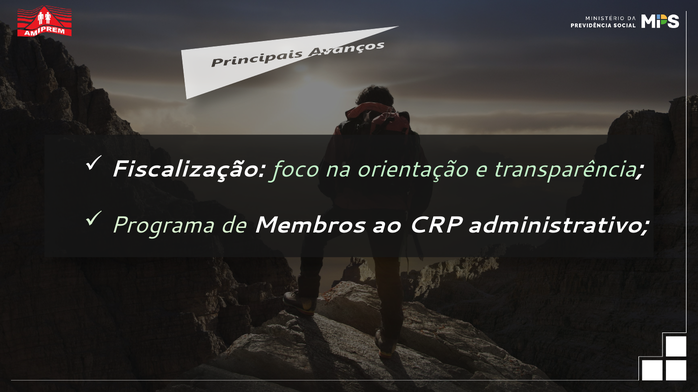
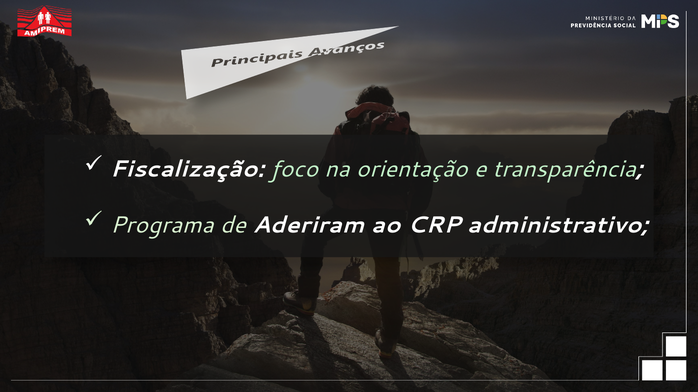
Membros: Membros -> Aderiram (309, 225)
